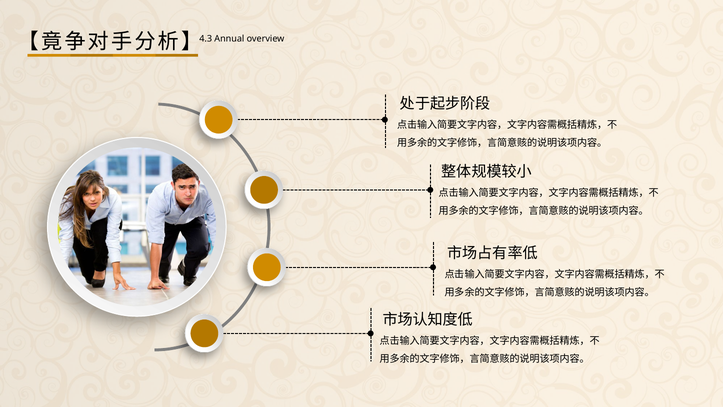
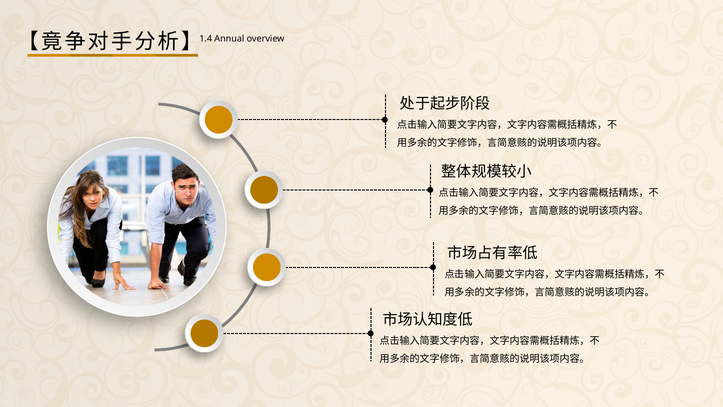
4.3: 4.3 -> 1.4 (206, 39)
